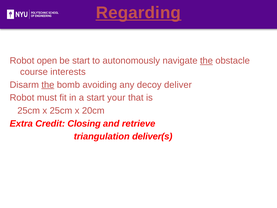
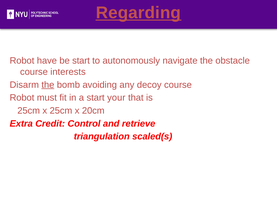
open: open -> have (47, 61)
the underline: present -> none (206, 61)
decoy deliver: deliver -> course (178, 85)
Closing: Closing -> Control (84, 123)
deliver(s: deliver(s -> scaled(s (152, 136)
